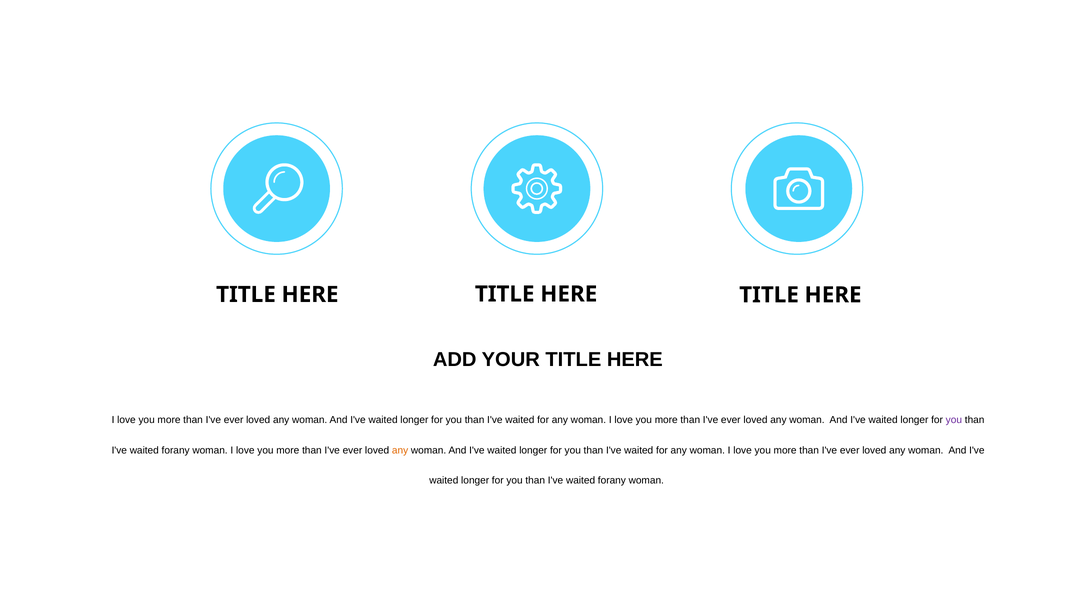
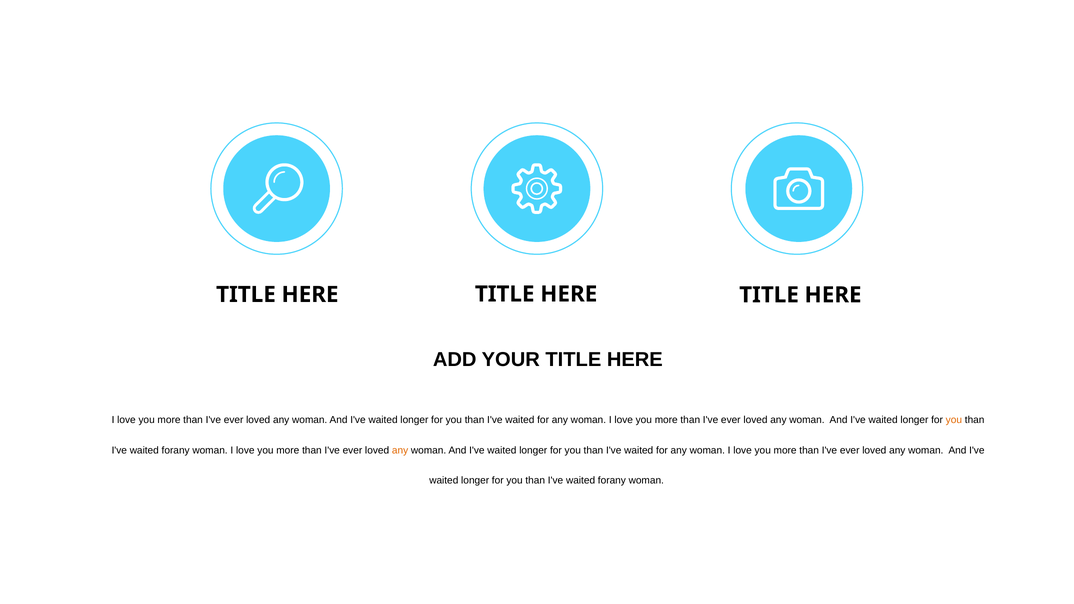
you colour: purple -> orange (954, 420)
